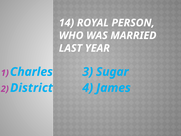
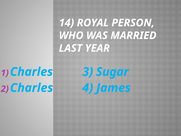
District: District -> Charles (32, 88)
